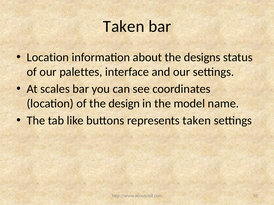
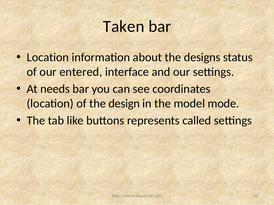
palettes: palettes -> entered (81, 72)
scales: scales -> needs (55, 89)
name: name -> mode (223, 104)
represents taken: taken -> called (197, 121)
